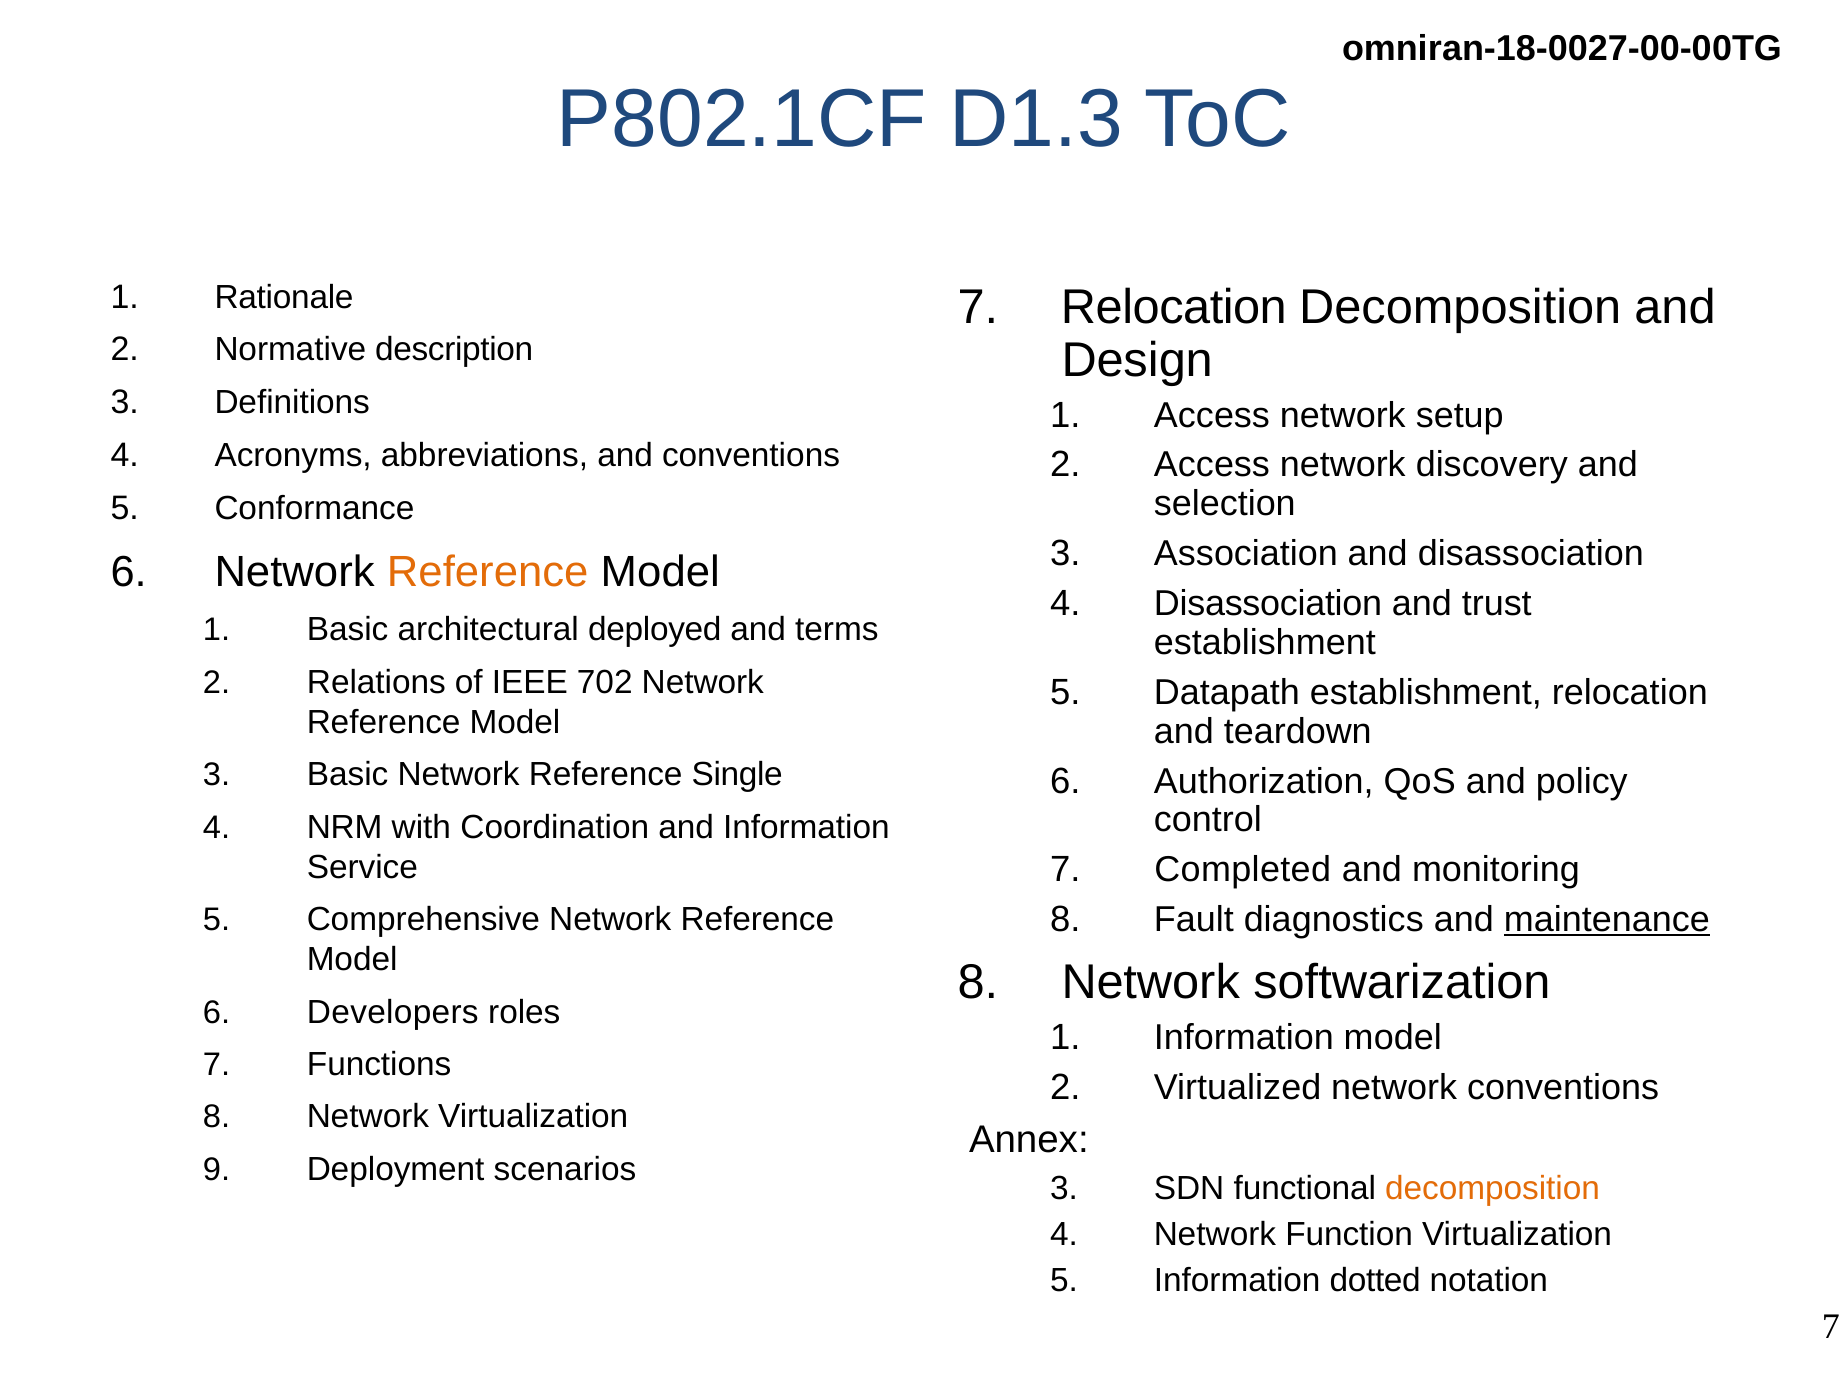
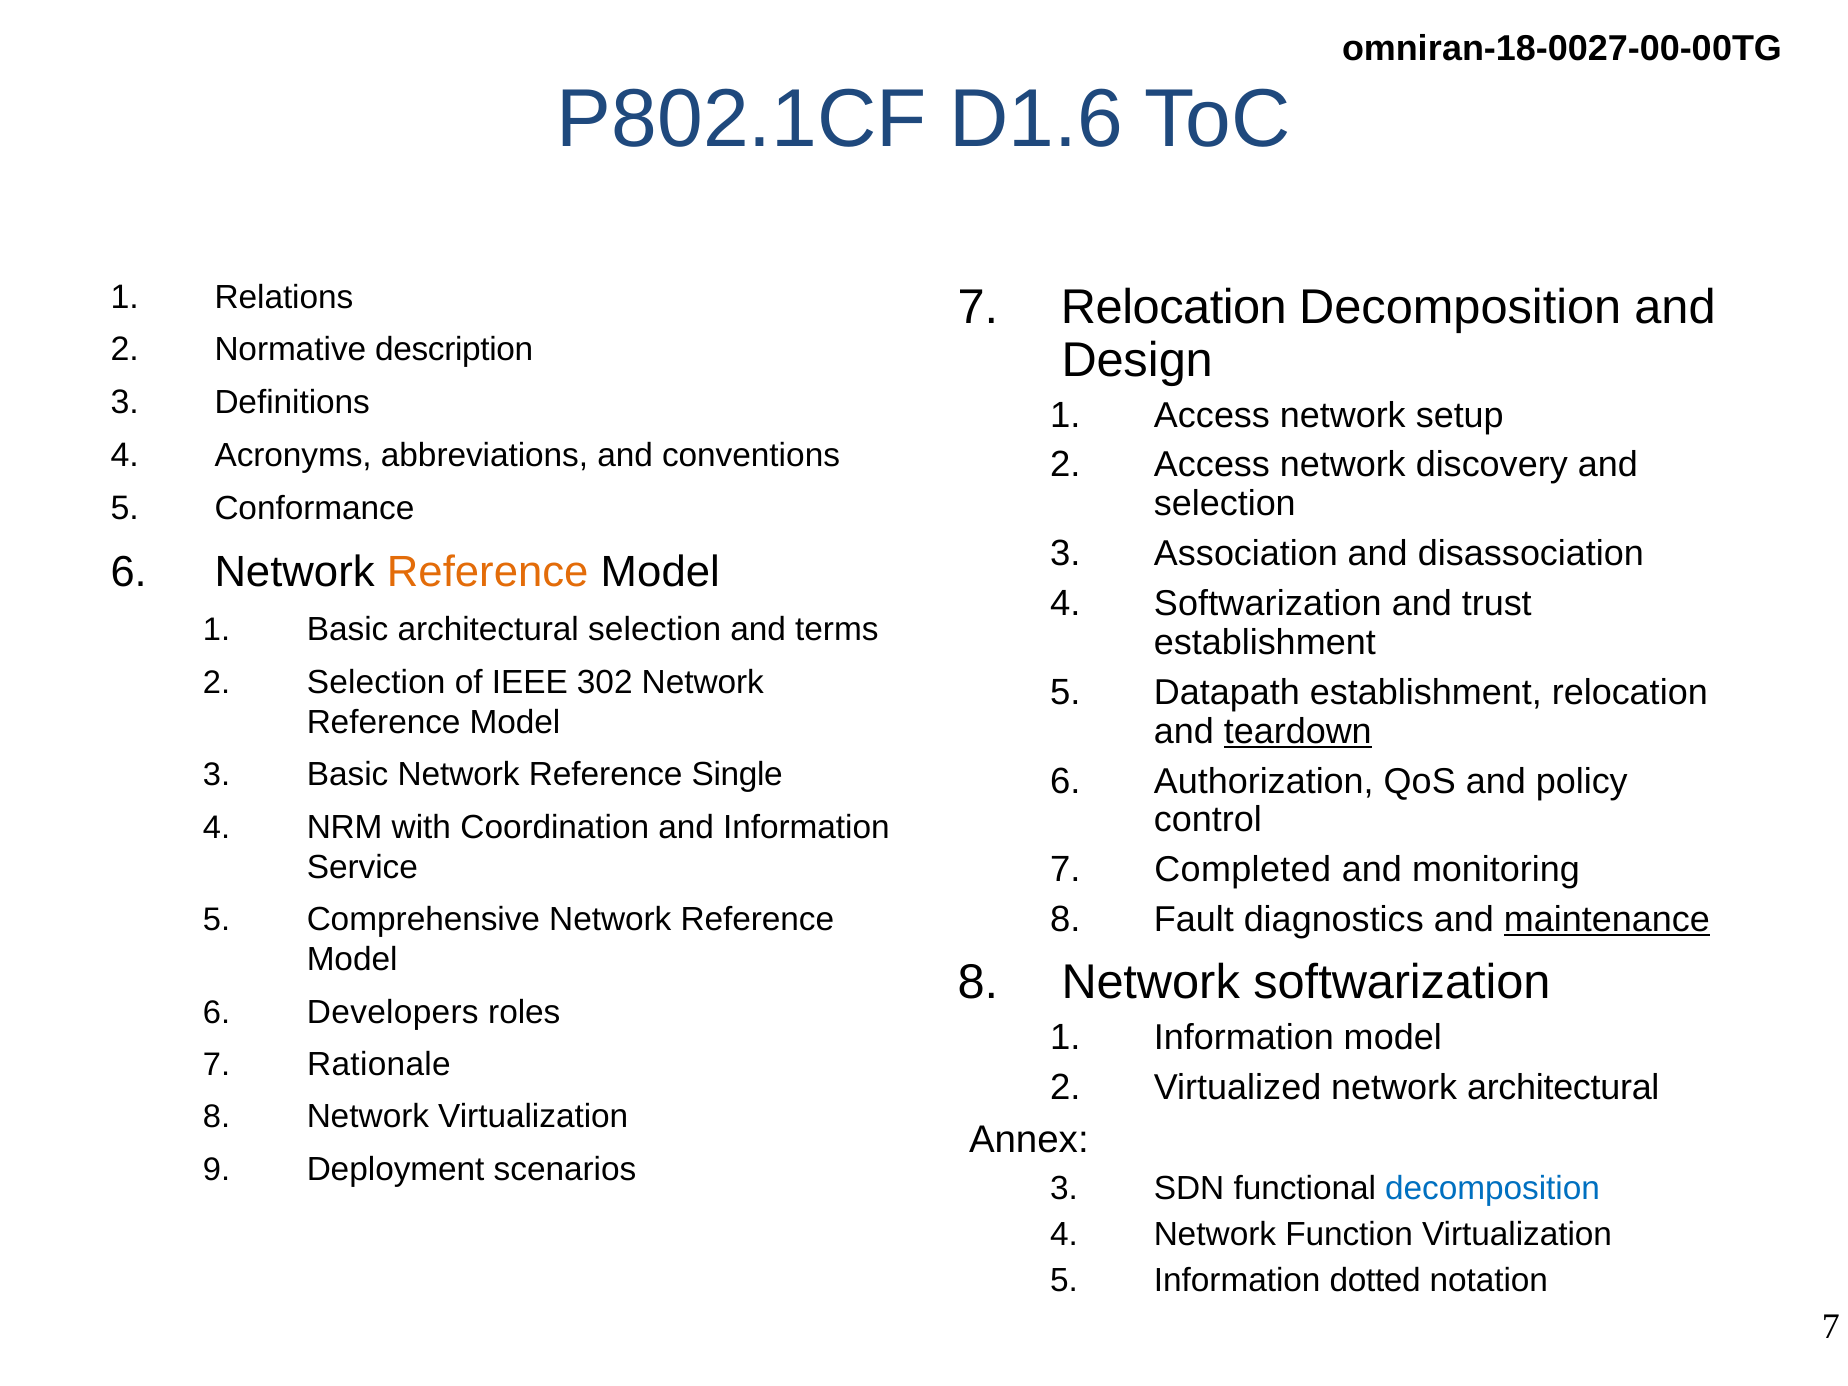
D1.3: D1.3 -> D1.6 (1036, 120)
Rationale: Rationale -> Relations (284, 297)
Disassociation: Disassociation -> Softwarization (1268, 604)
architectural deployed: deployed -> selection (655, 630)
Relations: Relations -> Selection (376, 682)
702: 702 -> 302 (605, 682)
teardown underline: none -> present (1298, 731)
Functions: Functions -> Rationale (379, 1064)
network conventions: conventions -> architectural (1563, 1087)
decomposition colour: orange -> blue (1493, 1188)
